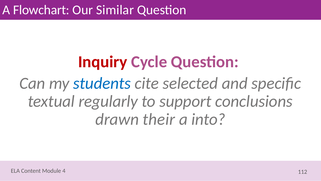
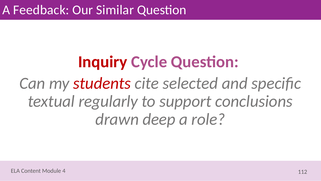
Flowchart: Flowchart -> Feedback (41, 10)
students colour: blue -> red (102, 83)
their: their -> deep (159, 119)
into: into -> role (208, 119)
